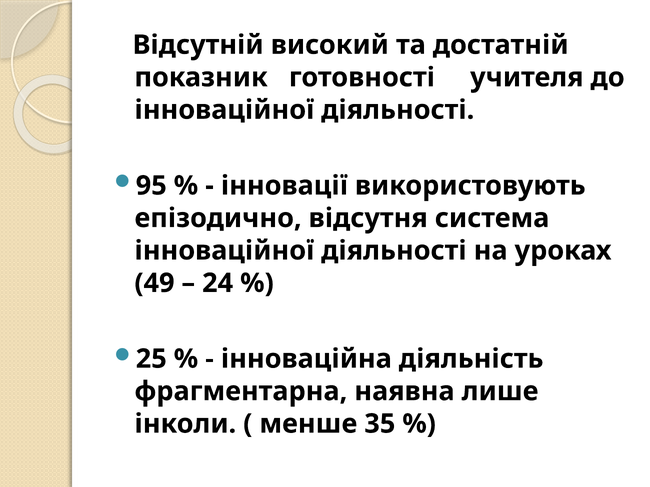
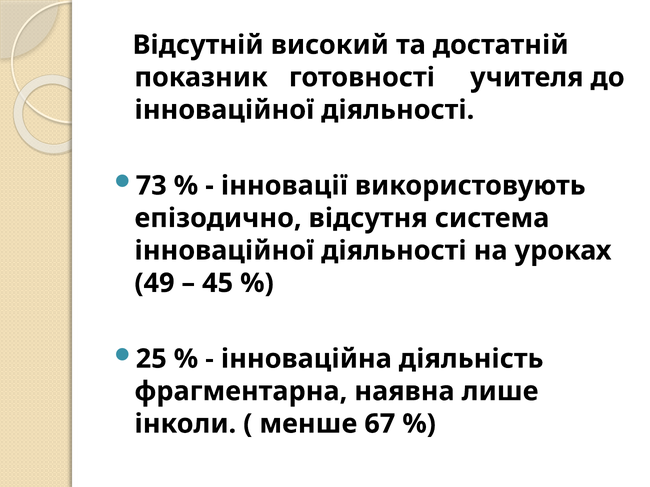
95: 95 -> 73 (151, 186)
24: 24 -> 45 (218, 283)
35: 35 -> 67 (380, 424)
